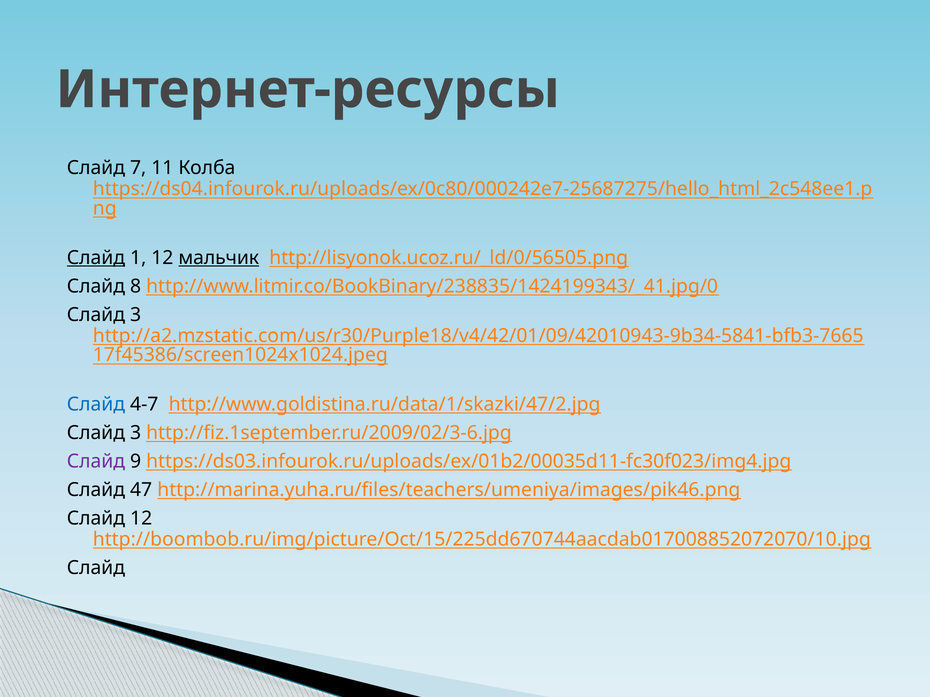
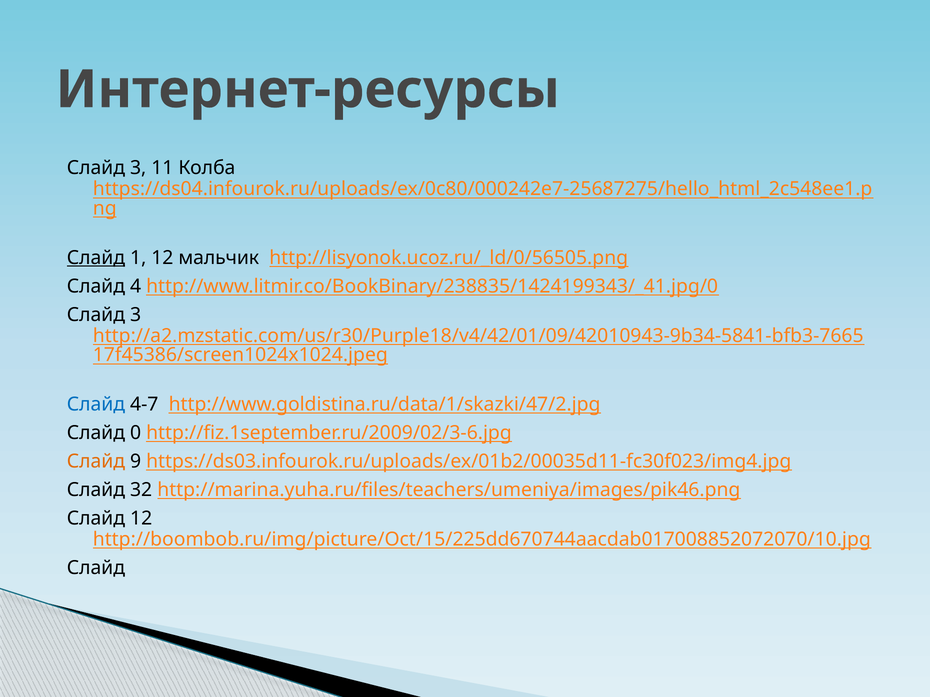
7: 7 -> 3 (138, 168)
мальчик underline: present -> none (219, 258)
8: 8 -> 4 (136, 286)
3: 3 -> 0 (136, 433)
Слайд colour: purple -> orange (96, 462)
47: 47 -> 32 (141, 490)
